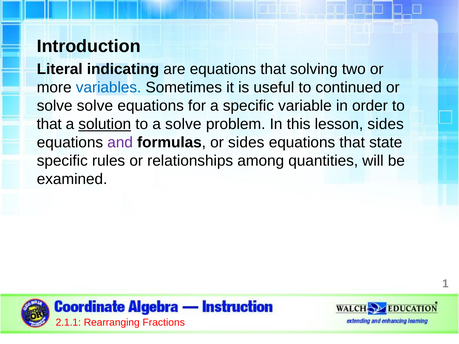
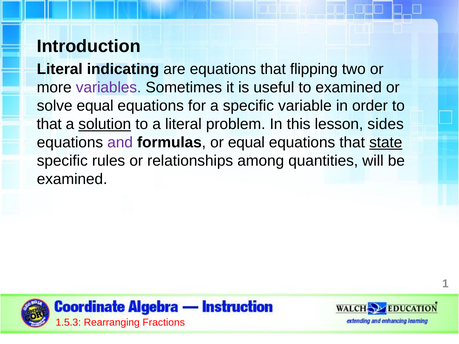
solving: solving -> flipping (314, 69)
variables colour: blue -> purple (109, 88)
to continued: continued -> examined (349, 88)
solve solve: solve -> equal (95, 106)
a solve: solve -> literal (183, 124)
or sides: sides -> equal (246, 143)
state underline: none -> present (386, 143)
2.1.1: 2.1.1 -> 1.5.3 (68, 323)
